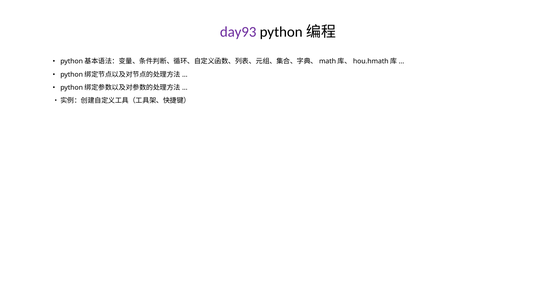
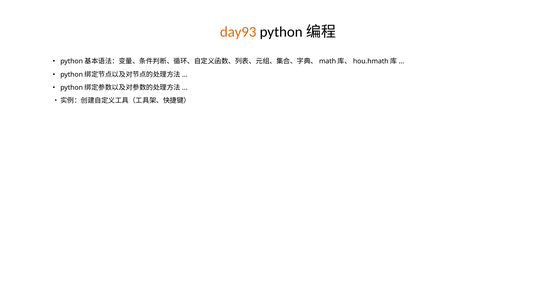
day93 colour: purple -> orange (238, 32)
